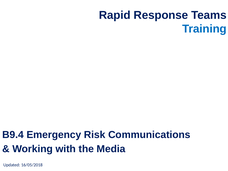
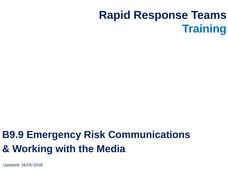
B9.4: B9.4 -> B9.9 (13, 135)
